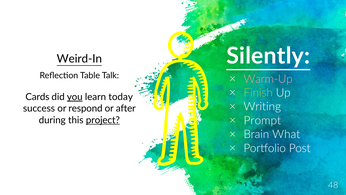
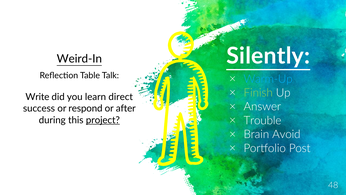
Warm-Up colour: pink -> light blue (268, 79)
Cards: Cards -> Write (37, 97)
you underline: present -> none (75, 97)
today: today -> direct (121, 97)
Writing: Writing -> Answer (262, 106)
Prompt: Prompt -> Trouble (262, 120)
What: What -> Avoid (286, 134)
